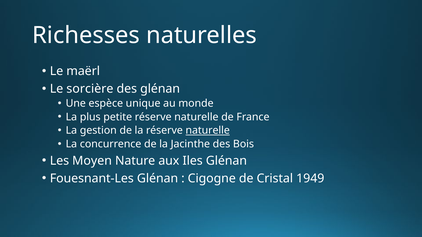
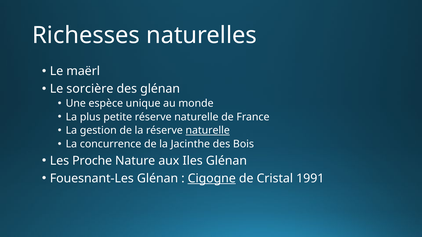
Moyen: Moyen -> Proche (92, 161)
Cigogne underline: none -> present (212, 179)
1949: 1949 -> 1991 (310, 179)
